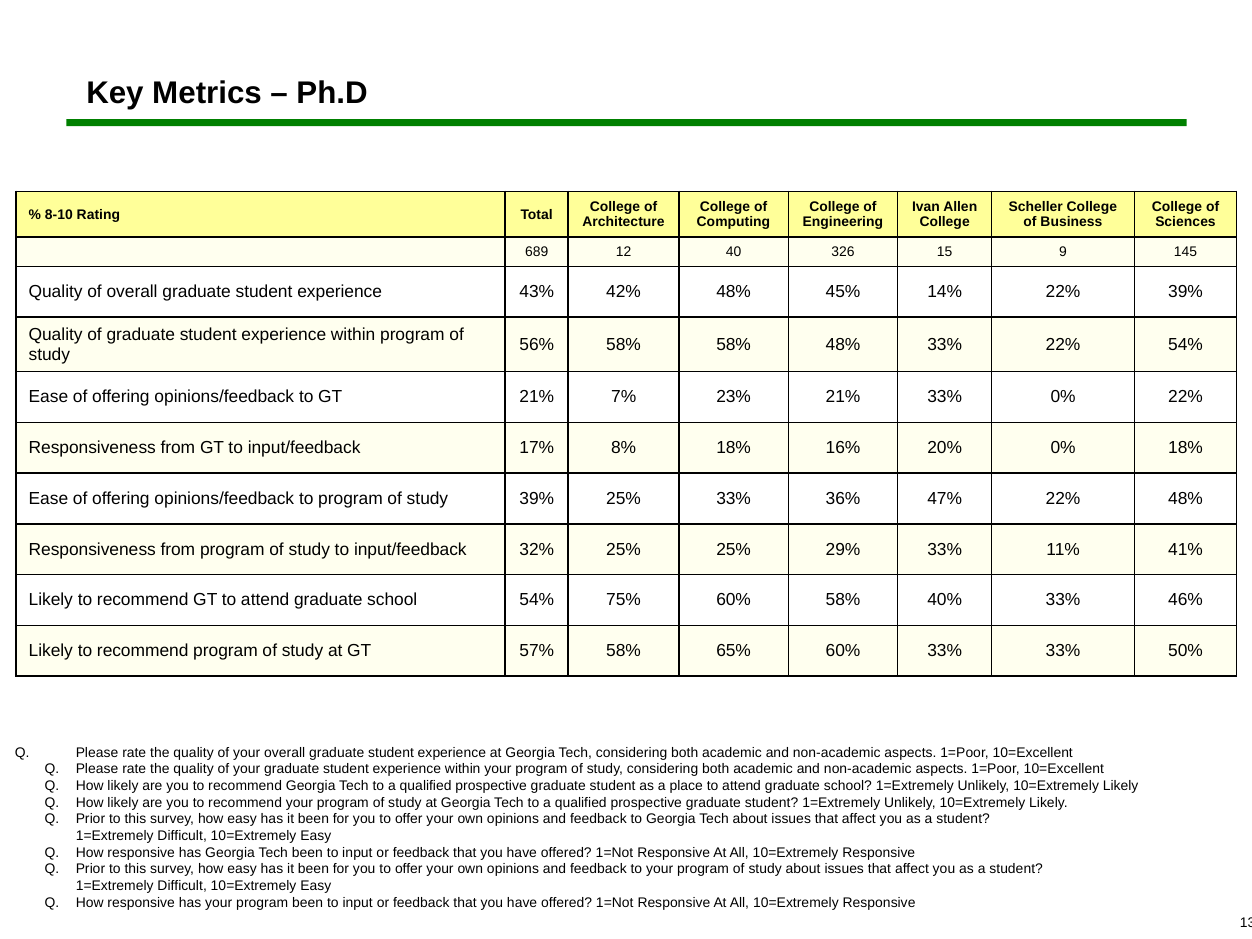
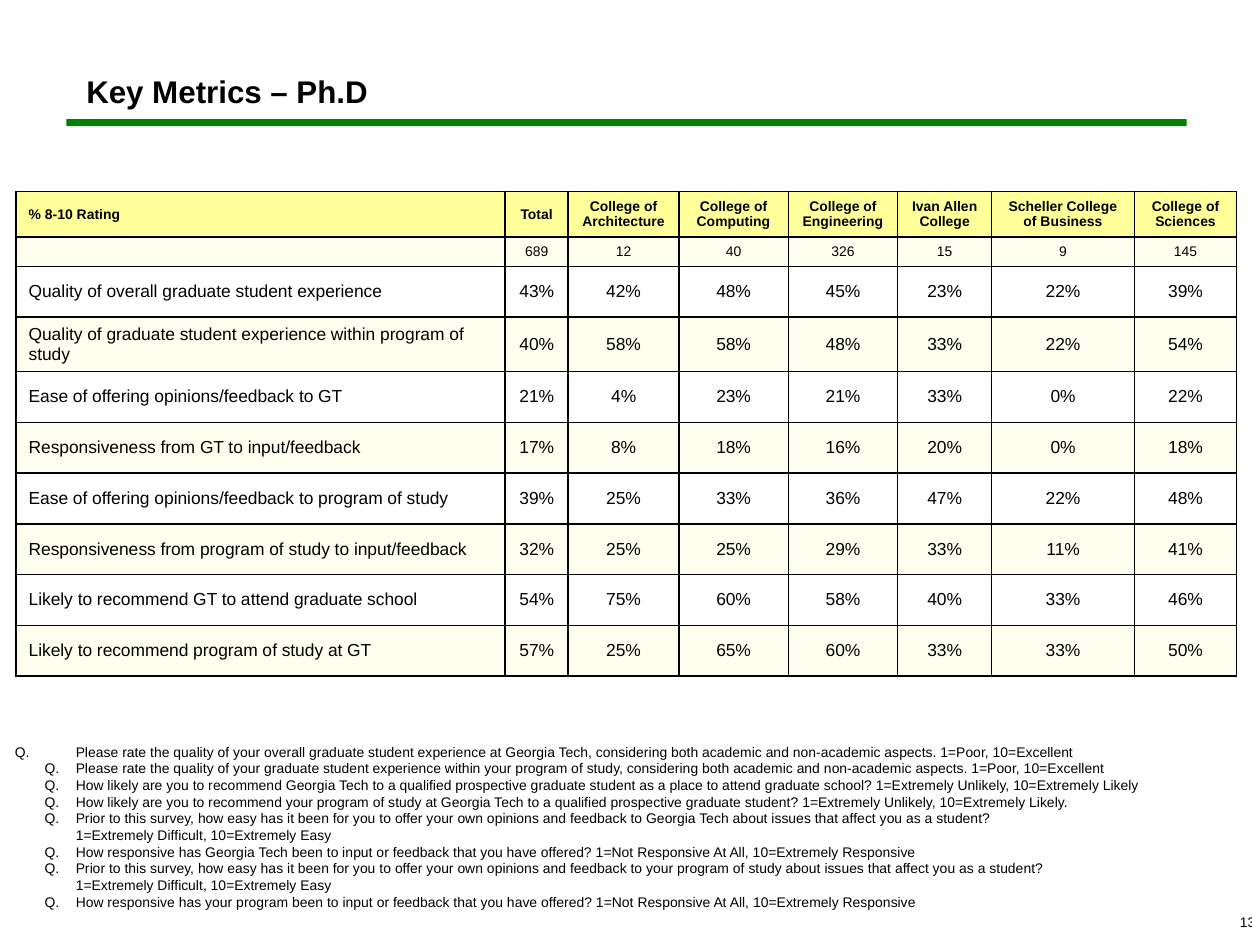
45% 14%: 14% -> 23% (945, 292)
56%: 56% -> 40% (537, 345)
7%: 7% -> 4% (624, 397)
57% 58%: 58% -> 25% (624, 651)
